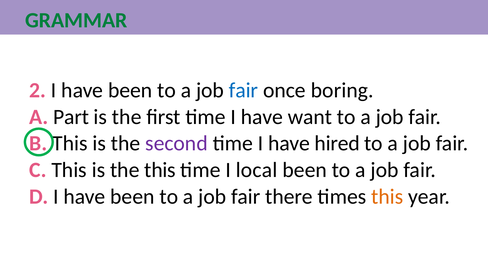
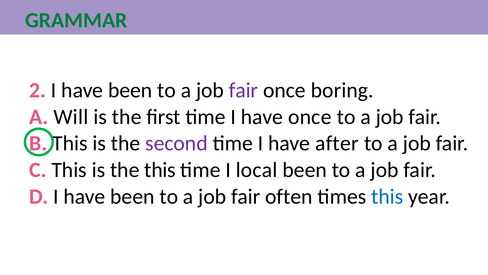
fair colour: blue -> purple (244, 90)
Part: Part -> Will (71, 117)
have want: want -> once (310, 117)
hired: hired -> after (337, 143)
there: there -> often (289, 196)
this colour: orange -> blue (387, 196)
